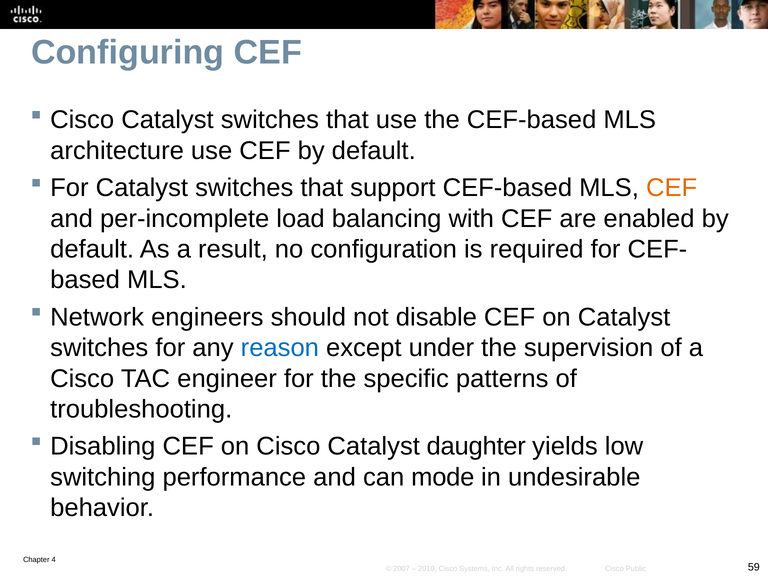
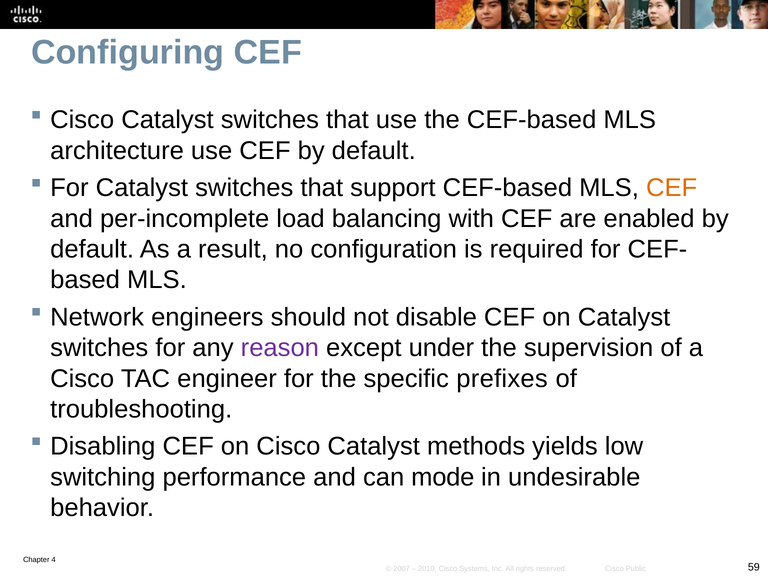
reason colour: blue -> purple (280, 348)
patterns: patterns -> prefixes (502, 379)
daughter: daughter -> methods (476, 446)
